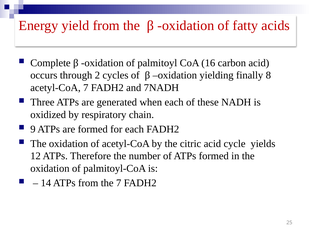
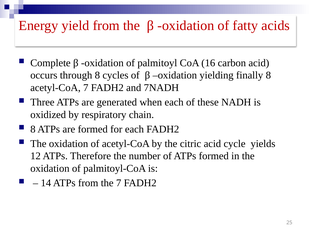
through 2: 2 -> 8 (97, 75)
9: 9 -> 8 (33, 129)
